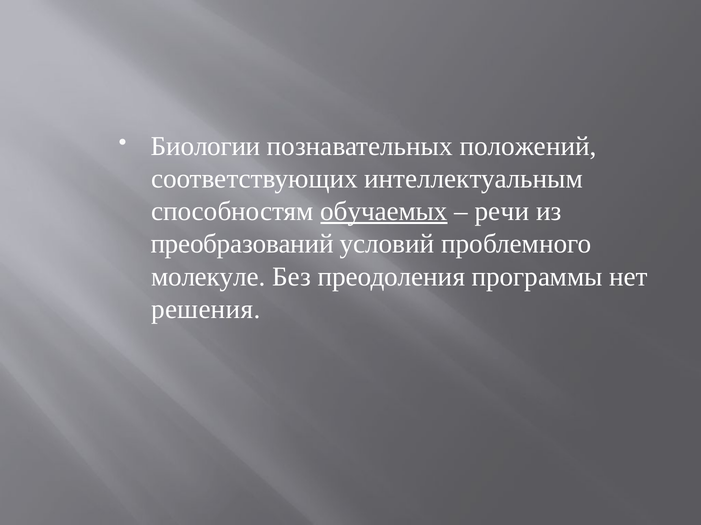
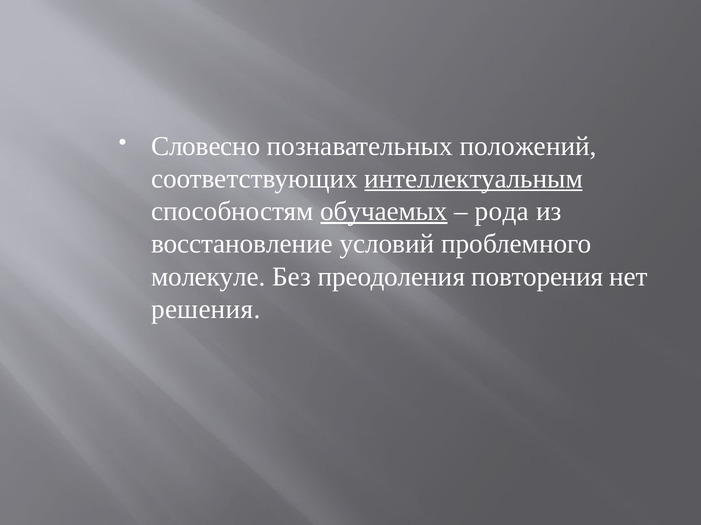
Биологии: Биологии -> Словесно (206, 146)
интеллектуальным underline: none -> present (474, 179)
речи: речи -> рода (502, 212)
преобразований: преобразований -> восстановление (242, 244)
программы: программы -> повторения (537, 277)
